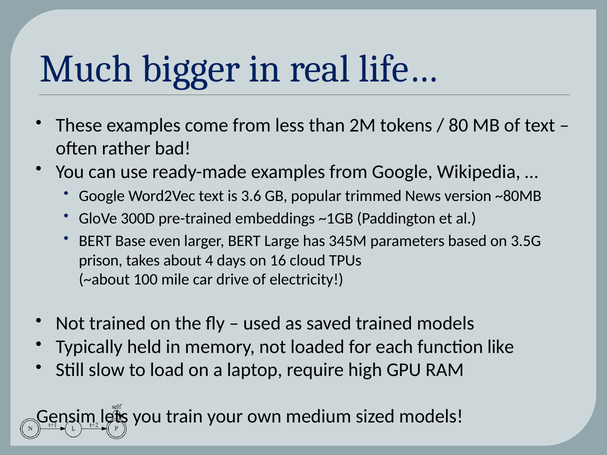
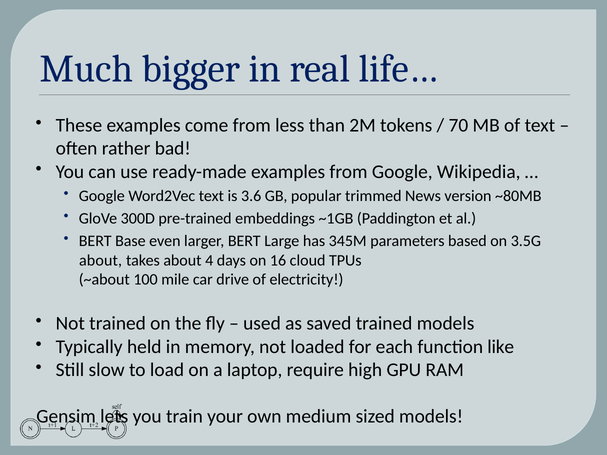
80: 80 -> 70 (458, 125)
prison: prison -> about (101, 261)
